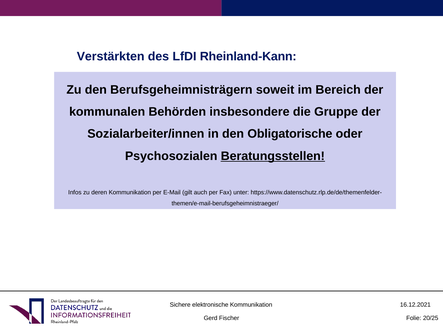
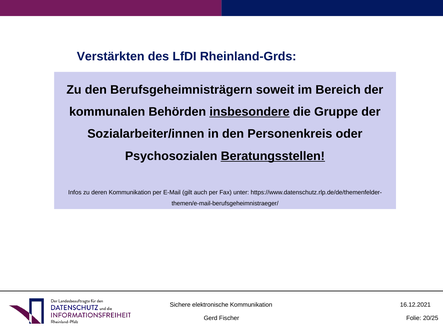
Rheinland-Kann: Rheinland-Kann -> Rheinland-Grds (248, 56)
insbesondere underline: none -> present (250, 112)
Obligatorische: Obligatorische -> Personenkreis (290, 134)
